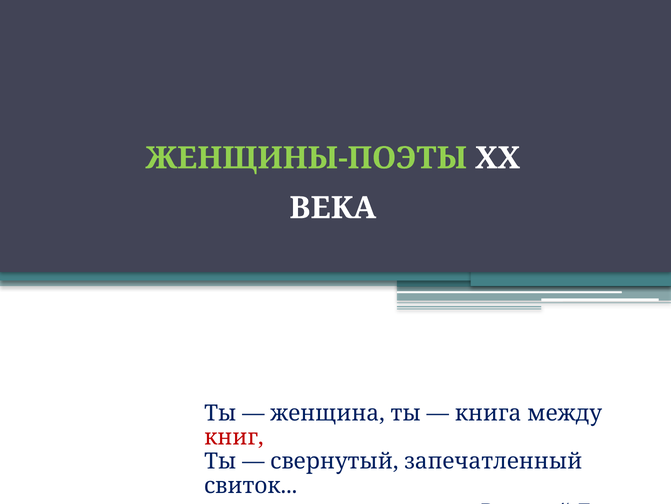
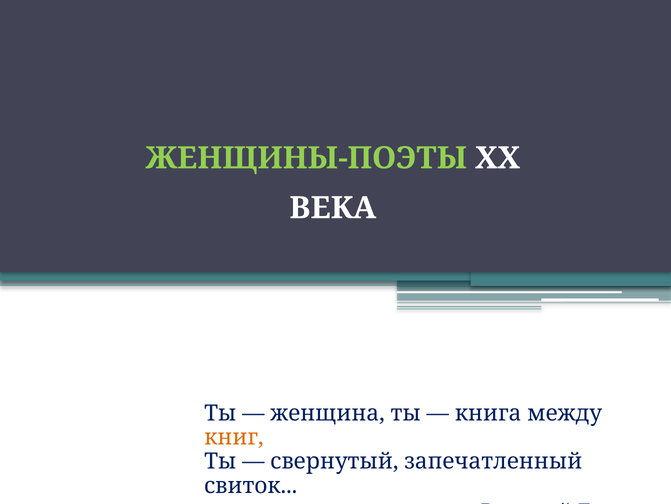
книг colour: red -> orange (234, 437)
